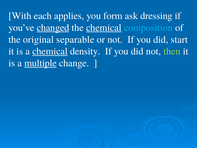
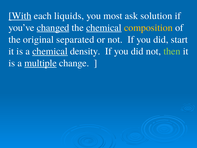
With underline: none -> present (20, 16)
applies: applies -> liquids (69, 16)
form: form -> most (113, 16)
dressing: dressing -> solution (156, 16)
composition colour: light blue -> yellow (148, 28)
separable: separable -> separated (75, 39)
